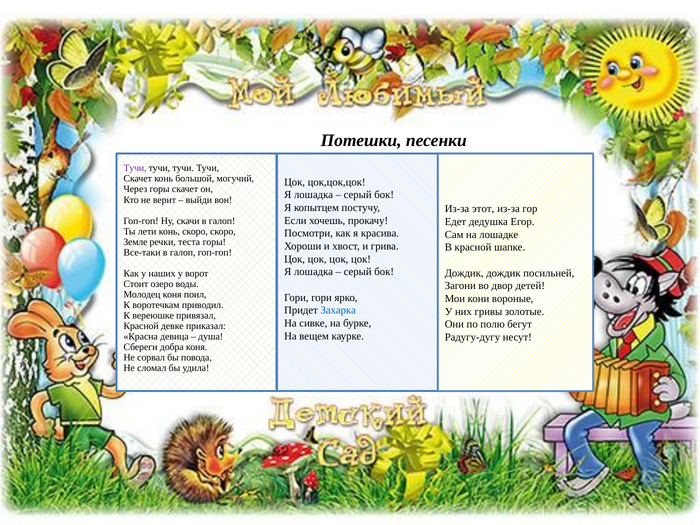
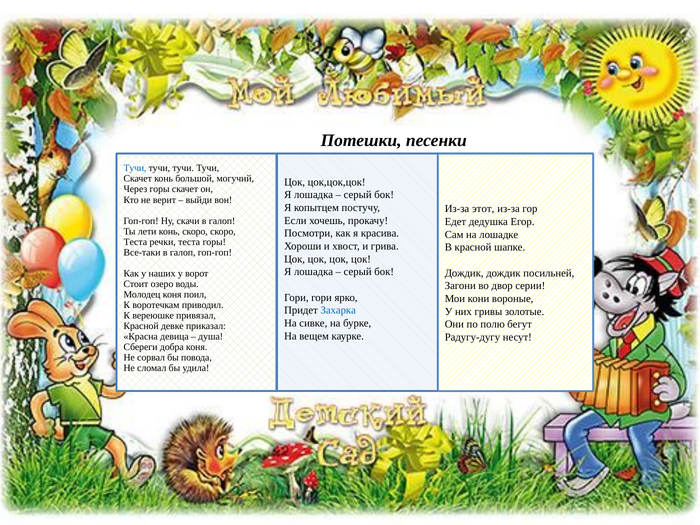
Тучи colour: purple -> blue (135, 168)
Земле: Земле -> Теста (135, 242)
детей: детей -> серии (530, 286)
